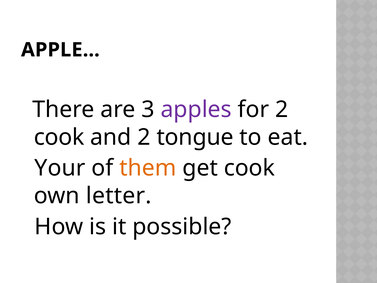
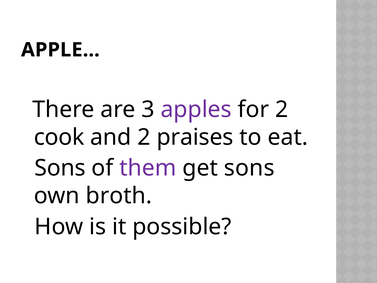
tongue: tongue -> praises (195, 137)
Your: Your -> Sons (60, 168)
them colour: orange -> purple (148, 168)
get cook: cook -> sons (249, 168)
letter: letter -> broth (119, 196)
